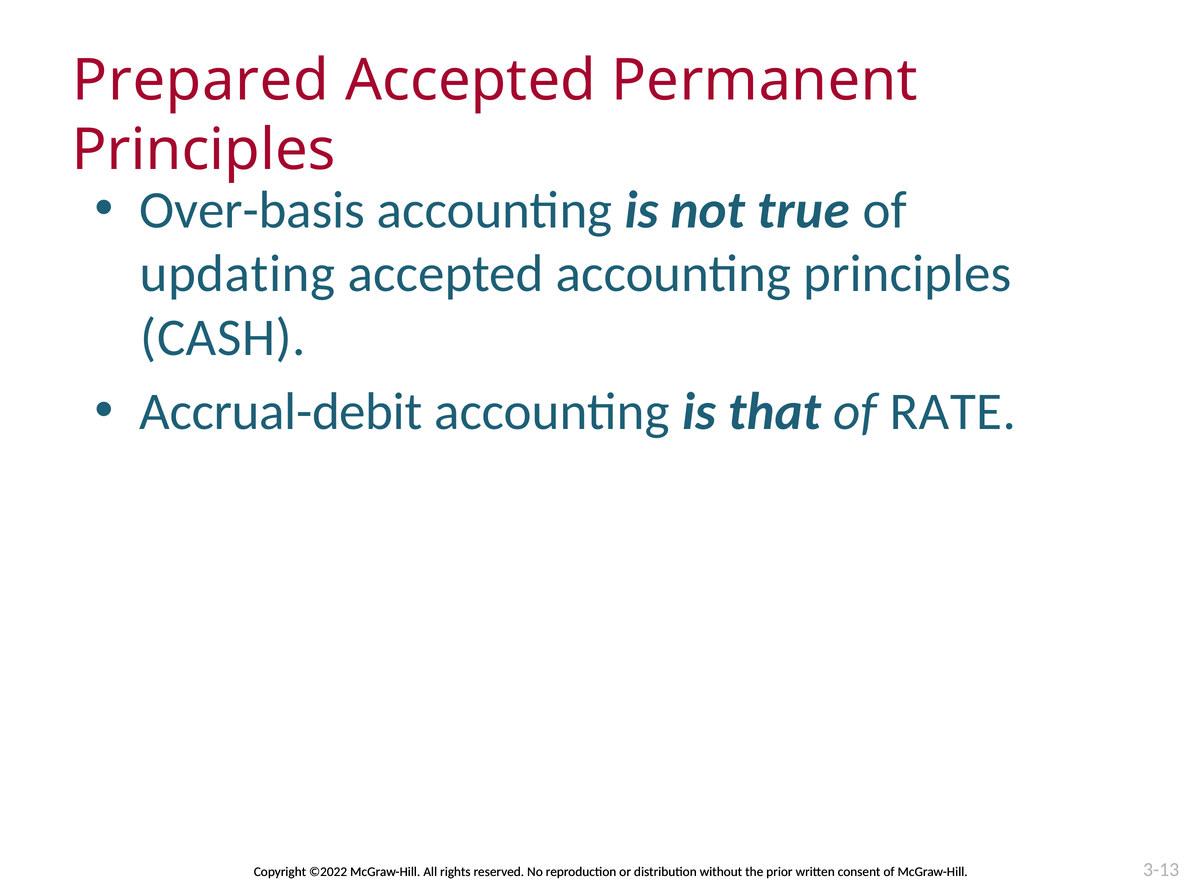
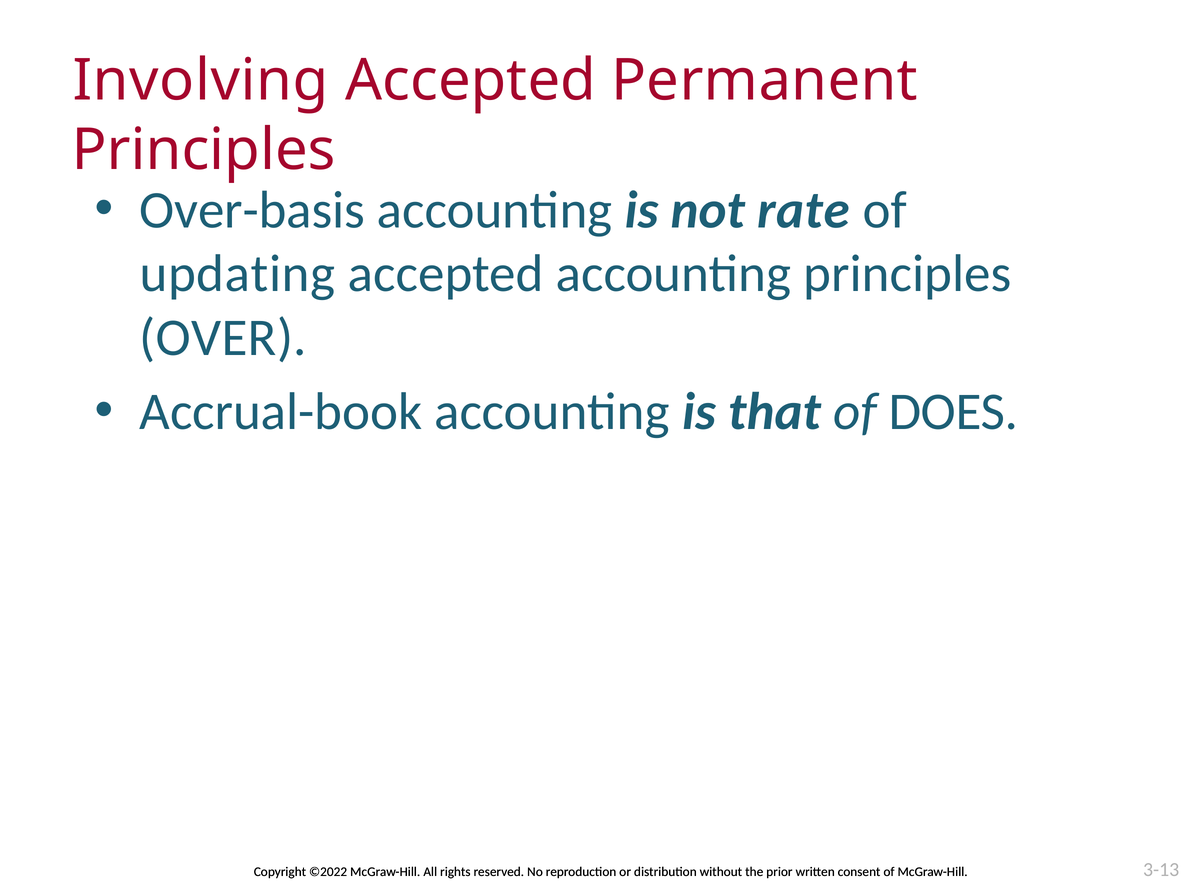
Prepared: Prepared -> Involving (201, 81)
true: true -> rate (803, 210)
CASH: CASH -> OVER (223, 338)
Accrual-debit: Accrual-debit -> Accrual-book (281, 412)
RATE: RATE -> DOES (953, 412)
